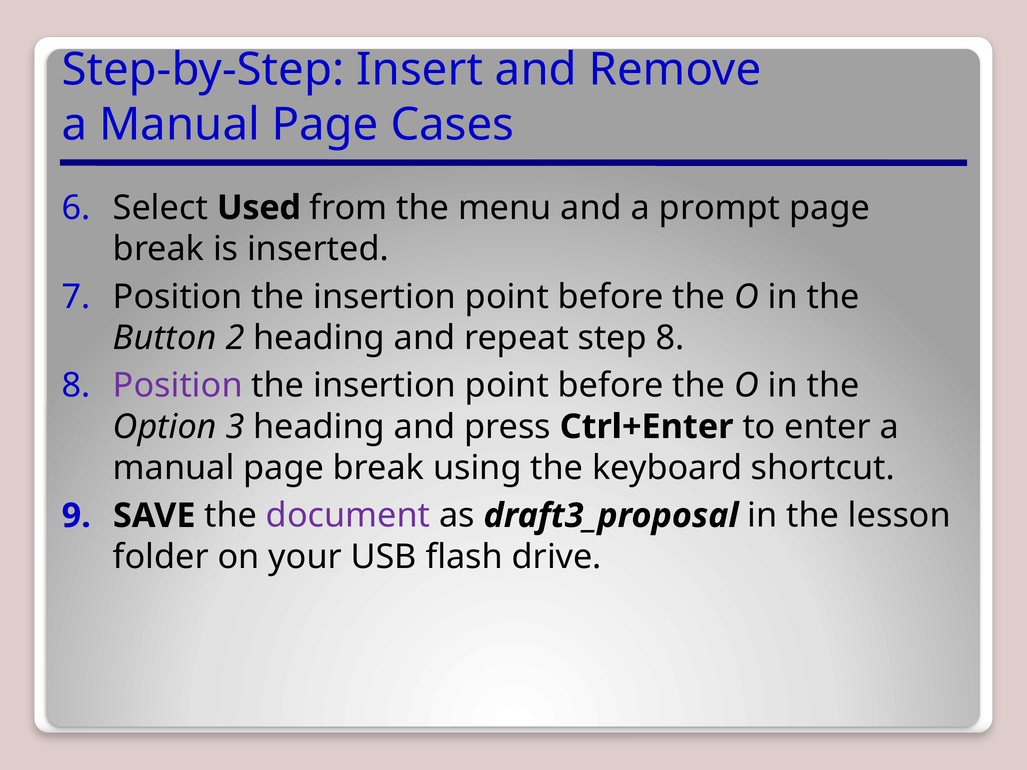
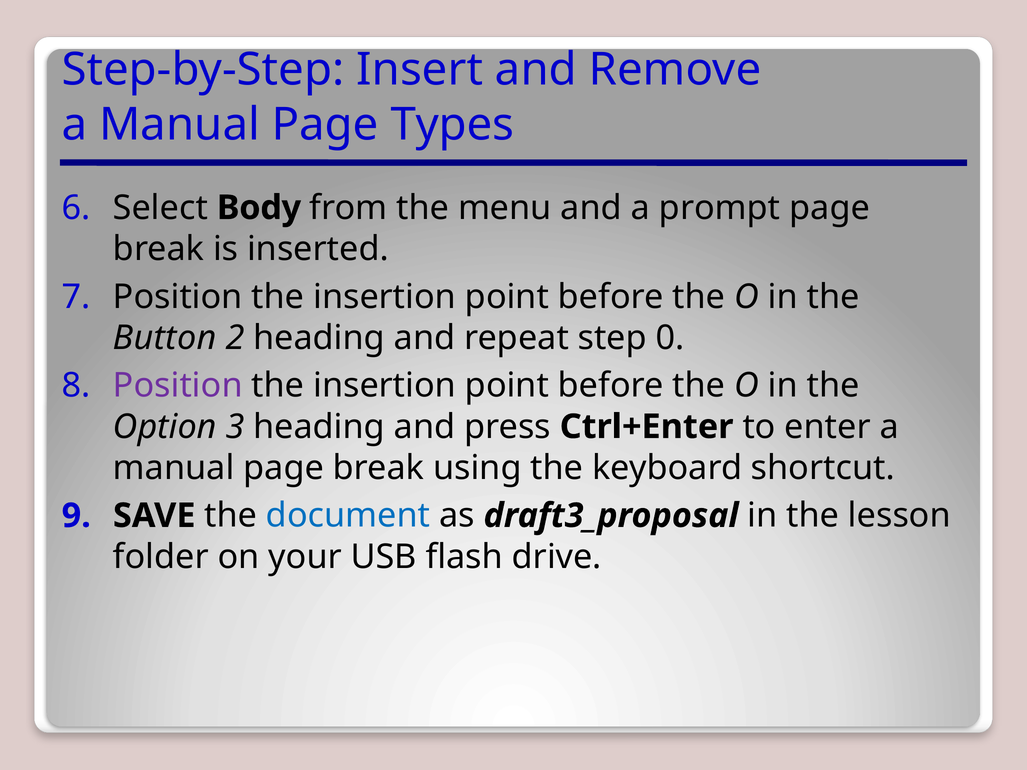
Cases: Cases -> Types (452, 125)
Used: Used -> Body (259, 208)
step 8: 8 -> 0 (670, 338)
document colour: purple -> blue (348, 516)
